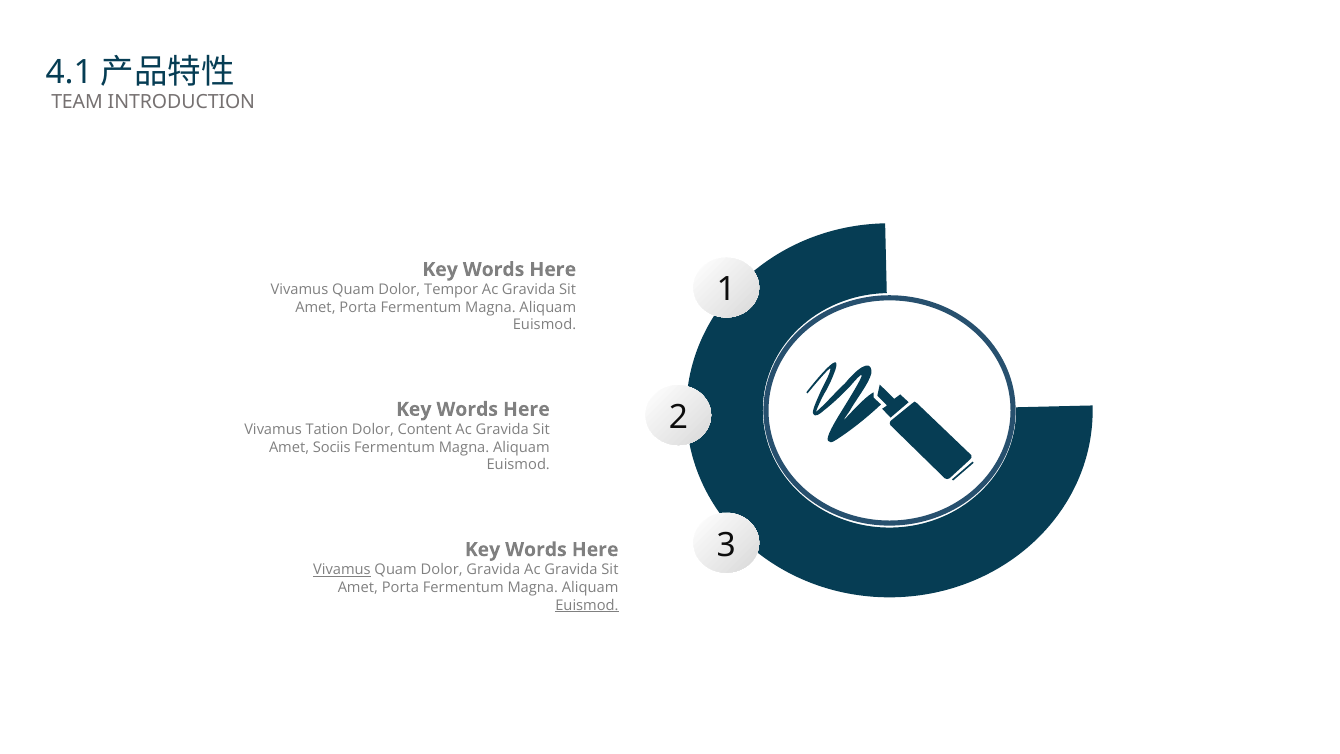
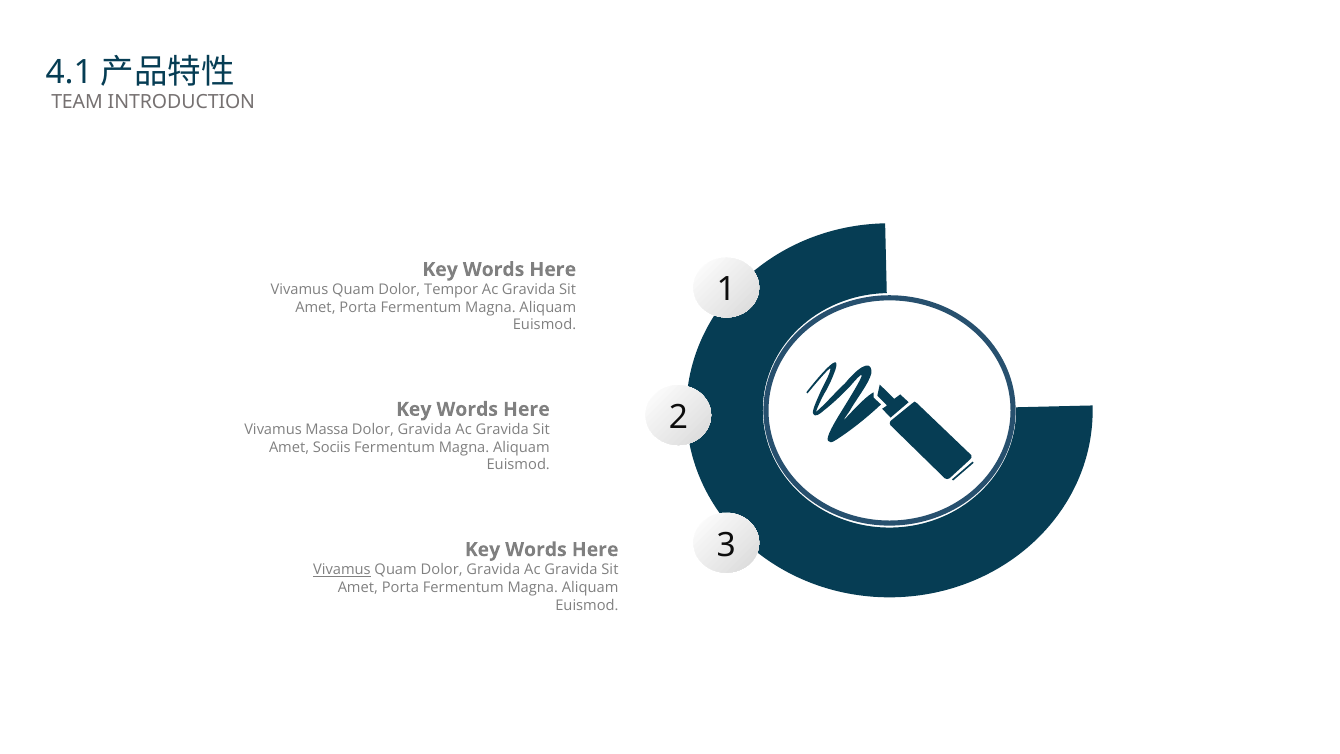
Tation: Tation -> Massa (327, 429)
Content: Content -> Gravida (425, 429)
Euismod underline: present -> none (587, 605)
